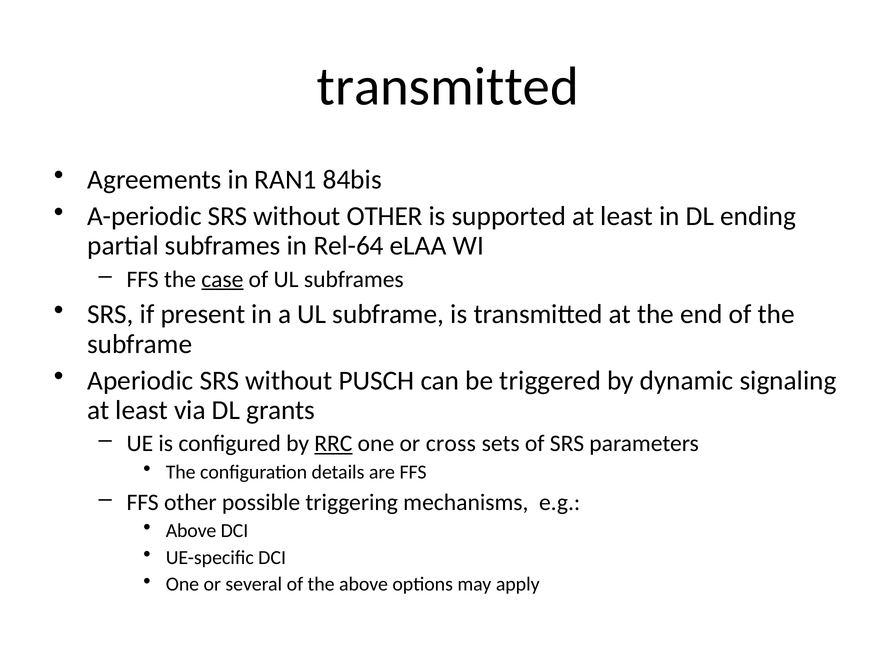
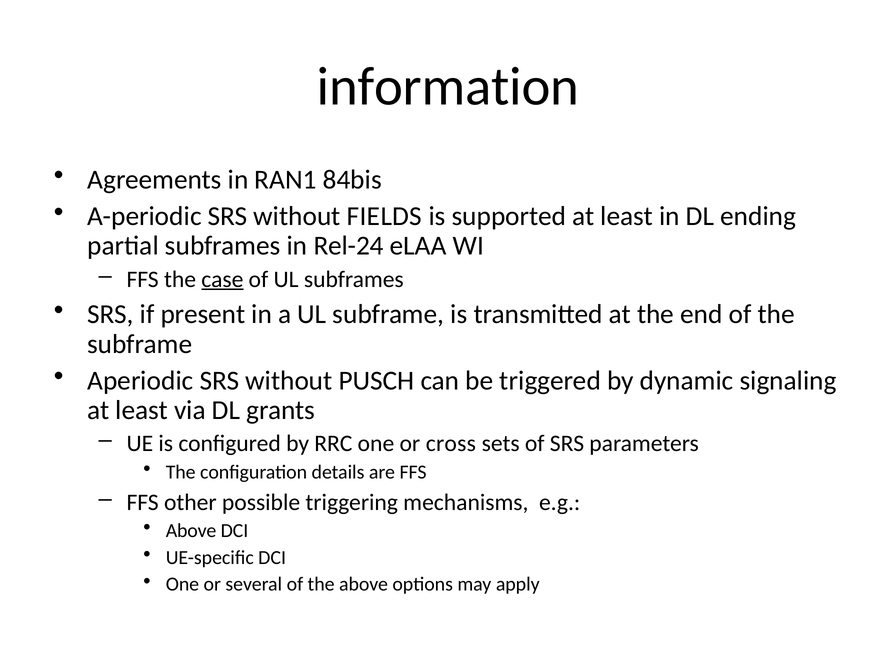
transmitted: transmitted -> information (448, 87)
without OTHER: OTHER -> FIELDS (384, 216)
Rel-64: Rel-64 -> Rel-24 (349, 246)
RRC underline: present -> none (333, 444)
